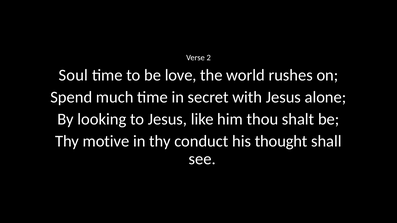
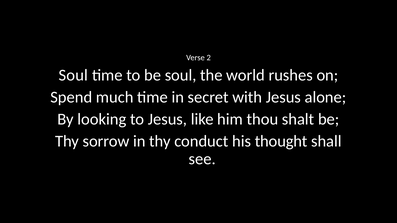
be love: love -> soul (181, 75)
motive: motive -> sorrow (106, 141)
